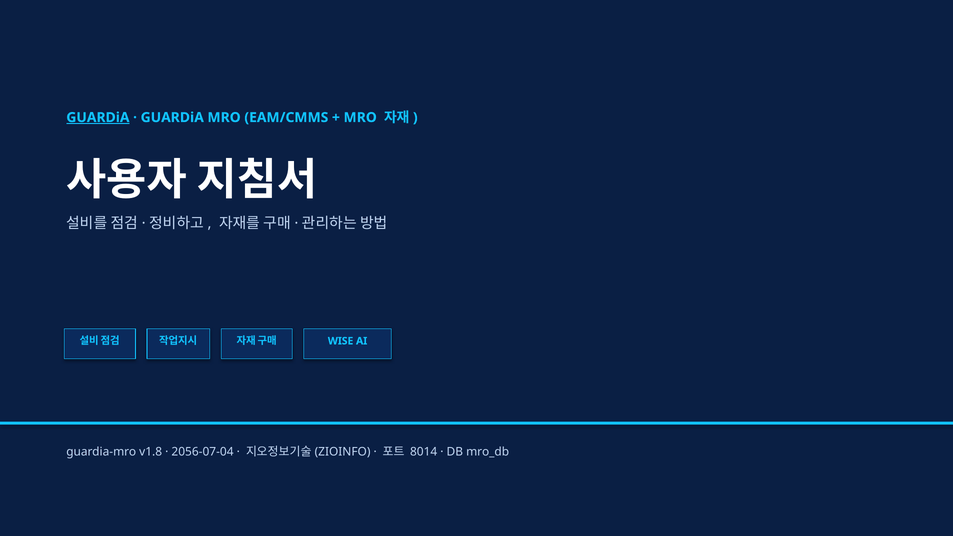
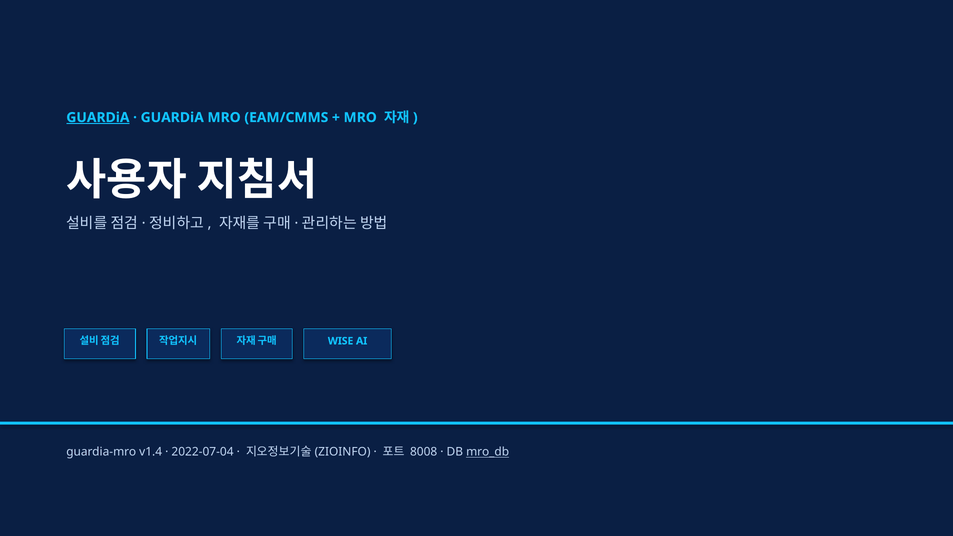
v1.8: v1.8 -> v1.4 (151, 452)
2056-07-04: 2056-07-04 -> 2022-07-04 (203, 452)
8014: 8014 -> 8008 (424, 452)
mro_db underline: none -> present (488, 452)
